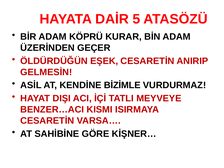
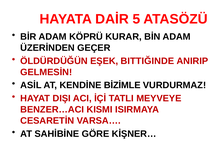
EŞEK CESARETİN: CESARETİN -> BITTIĞINDE (147, 61)
